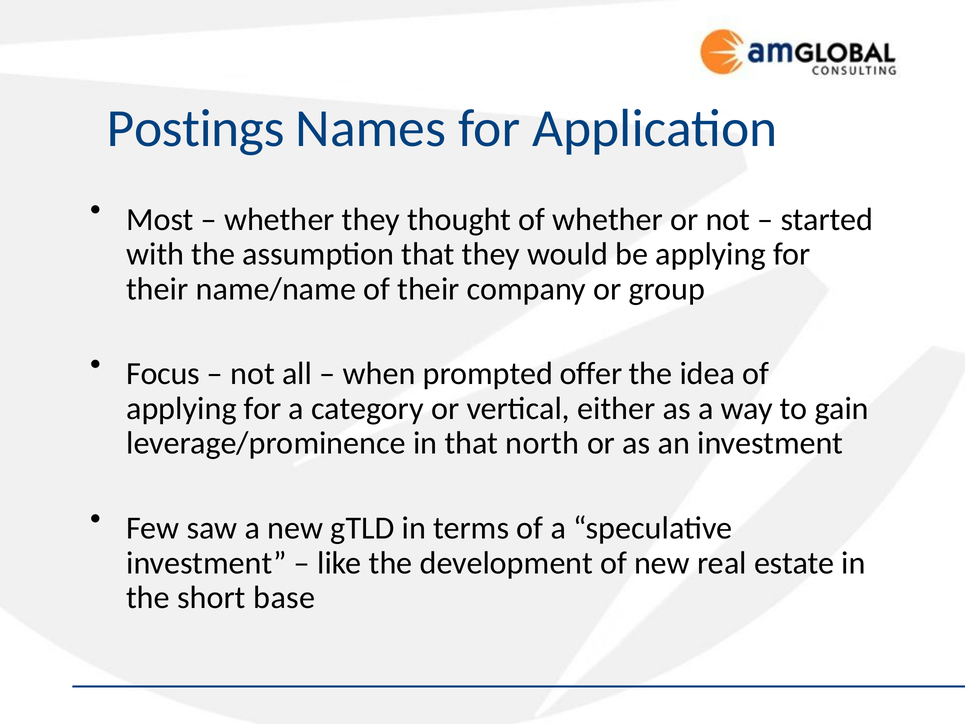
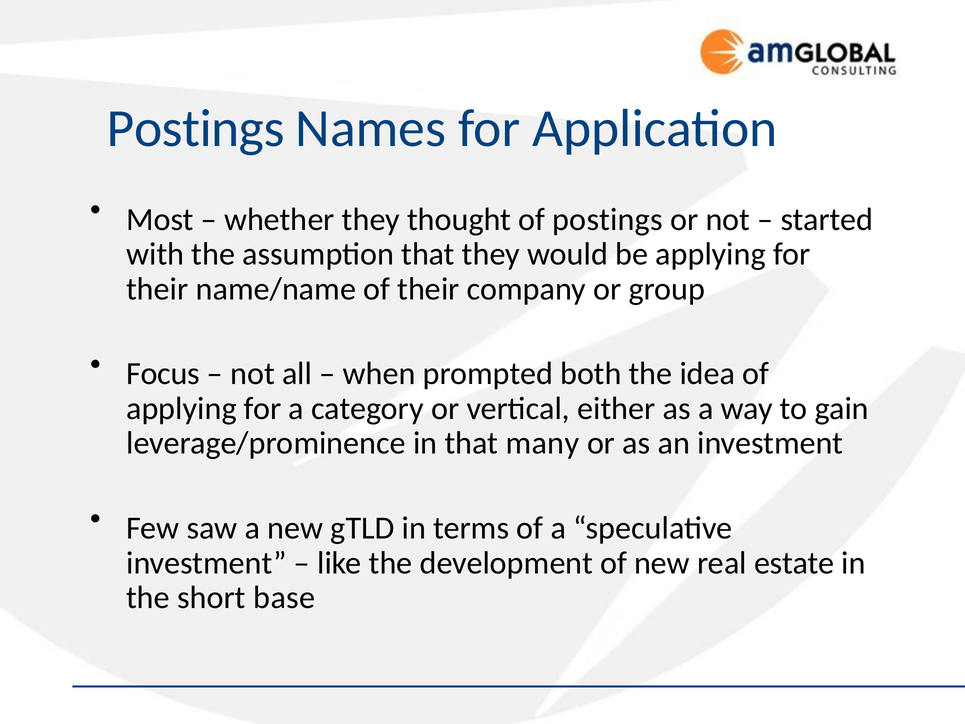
of whether: whether -> postings (608, 219)
offer: offer -> both (591, 374)
north: north -> many (542, 443)
